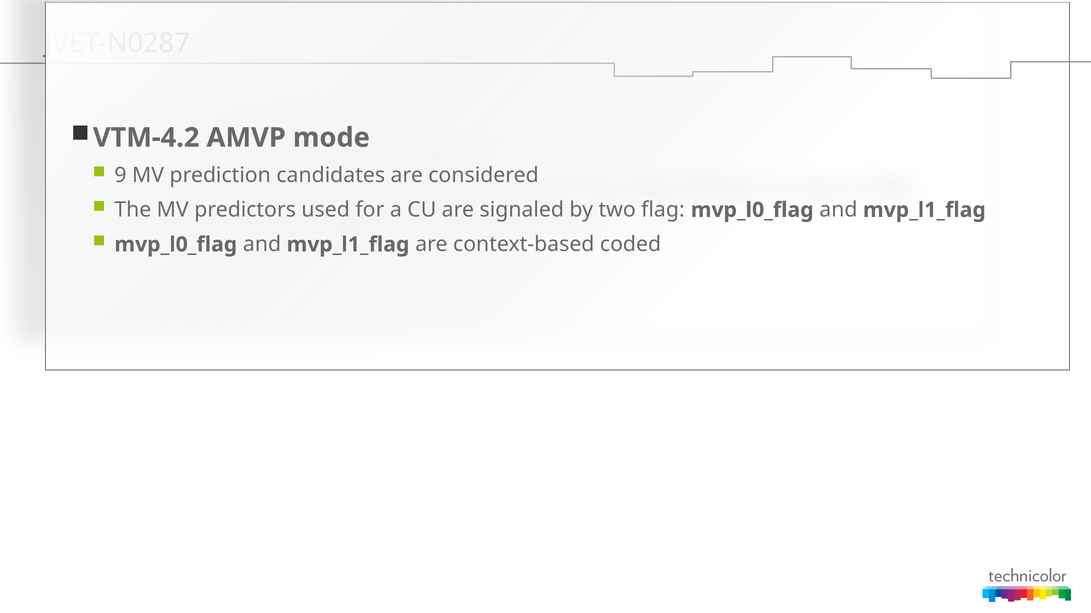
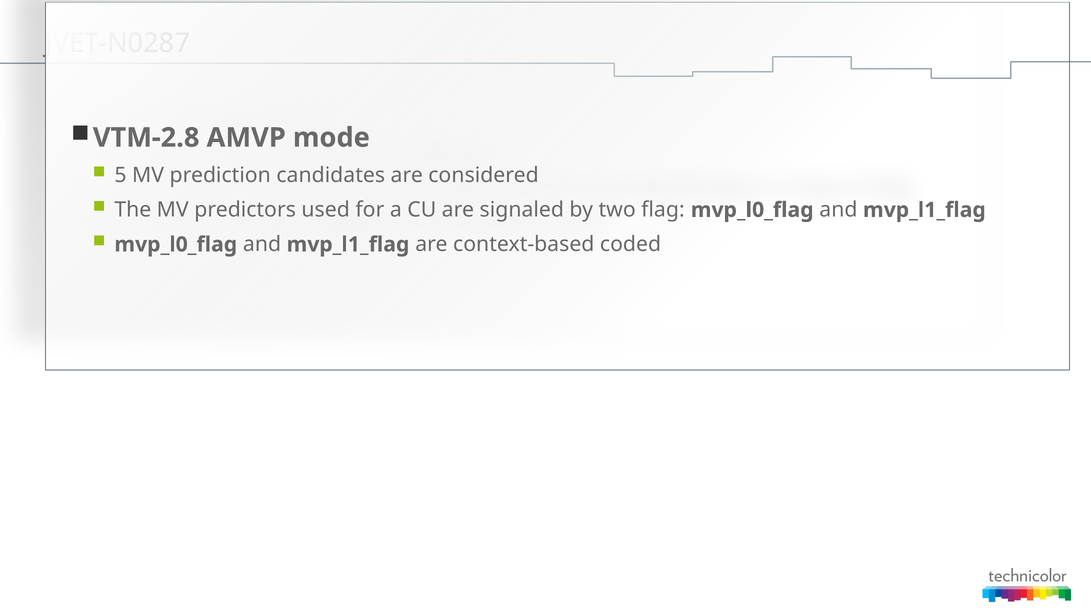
VTM-4.2: VTM-4.2 -> VTM-2.8 (146, 138)
9: 9 -> 5 (120, 176)
